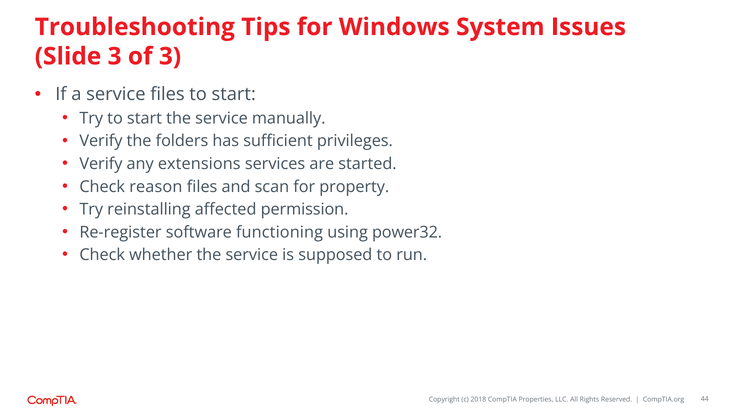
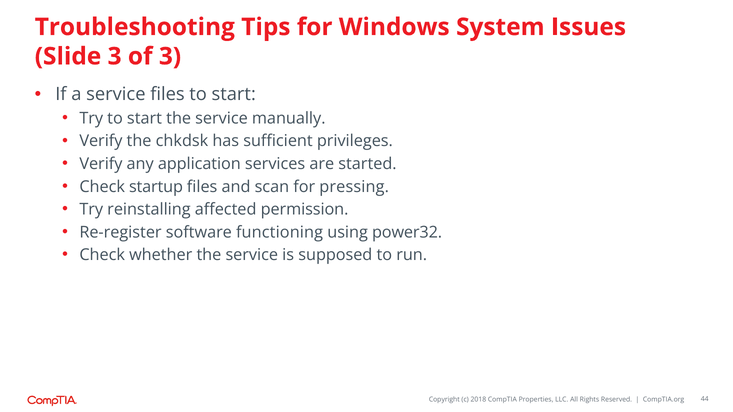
folders: folders -> chkdsk (182, 141)
extensions: extensions -> application (199, 164)
reason: reason -> startup (156, 187)
property: property -> pressing (354, 187)
